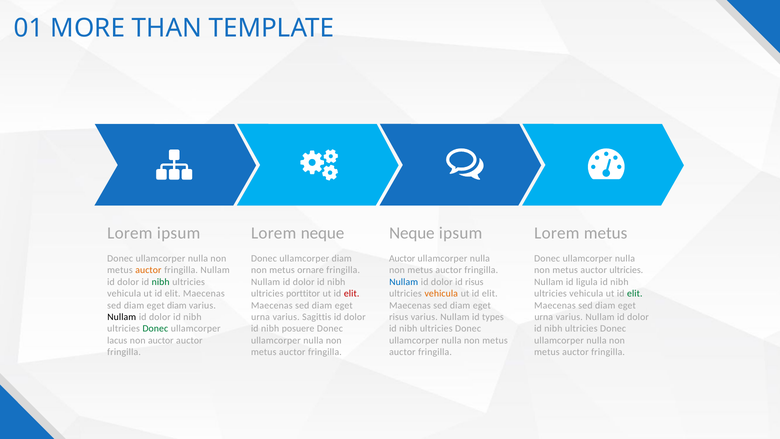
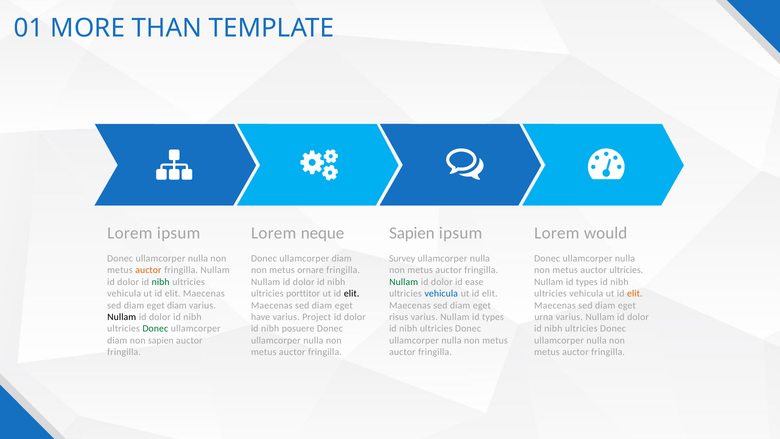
Neque: Neque -> Sapien (412, 233)
Lorem metus: metus -> would (606, 233)
Auctor: Auctor -> Survey (402, 258)
Nullam colour: blue -> green (404, 282)
id risus: risus -> ease (474, 282)
ligula: ligula -> types (587, 282)
elit colour: red -> black (352, 293)
vehicula colour: orange -> blue (441, 293)
elit colour: green -> orange (635, 293)
urna: urna -> have (261, 317)
Sagittis: Sagittis -> Project (317, 317)
lacus: lacus -> diam (117, 340)
non auctor: auctor -> sapien (161, 340)
